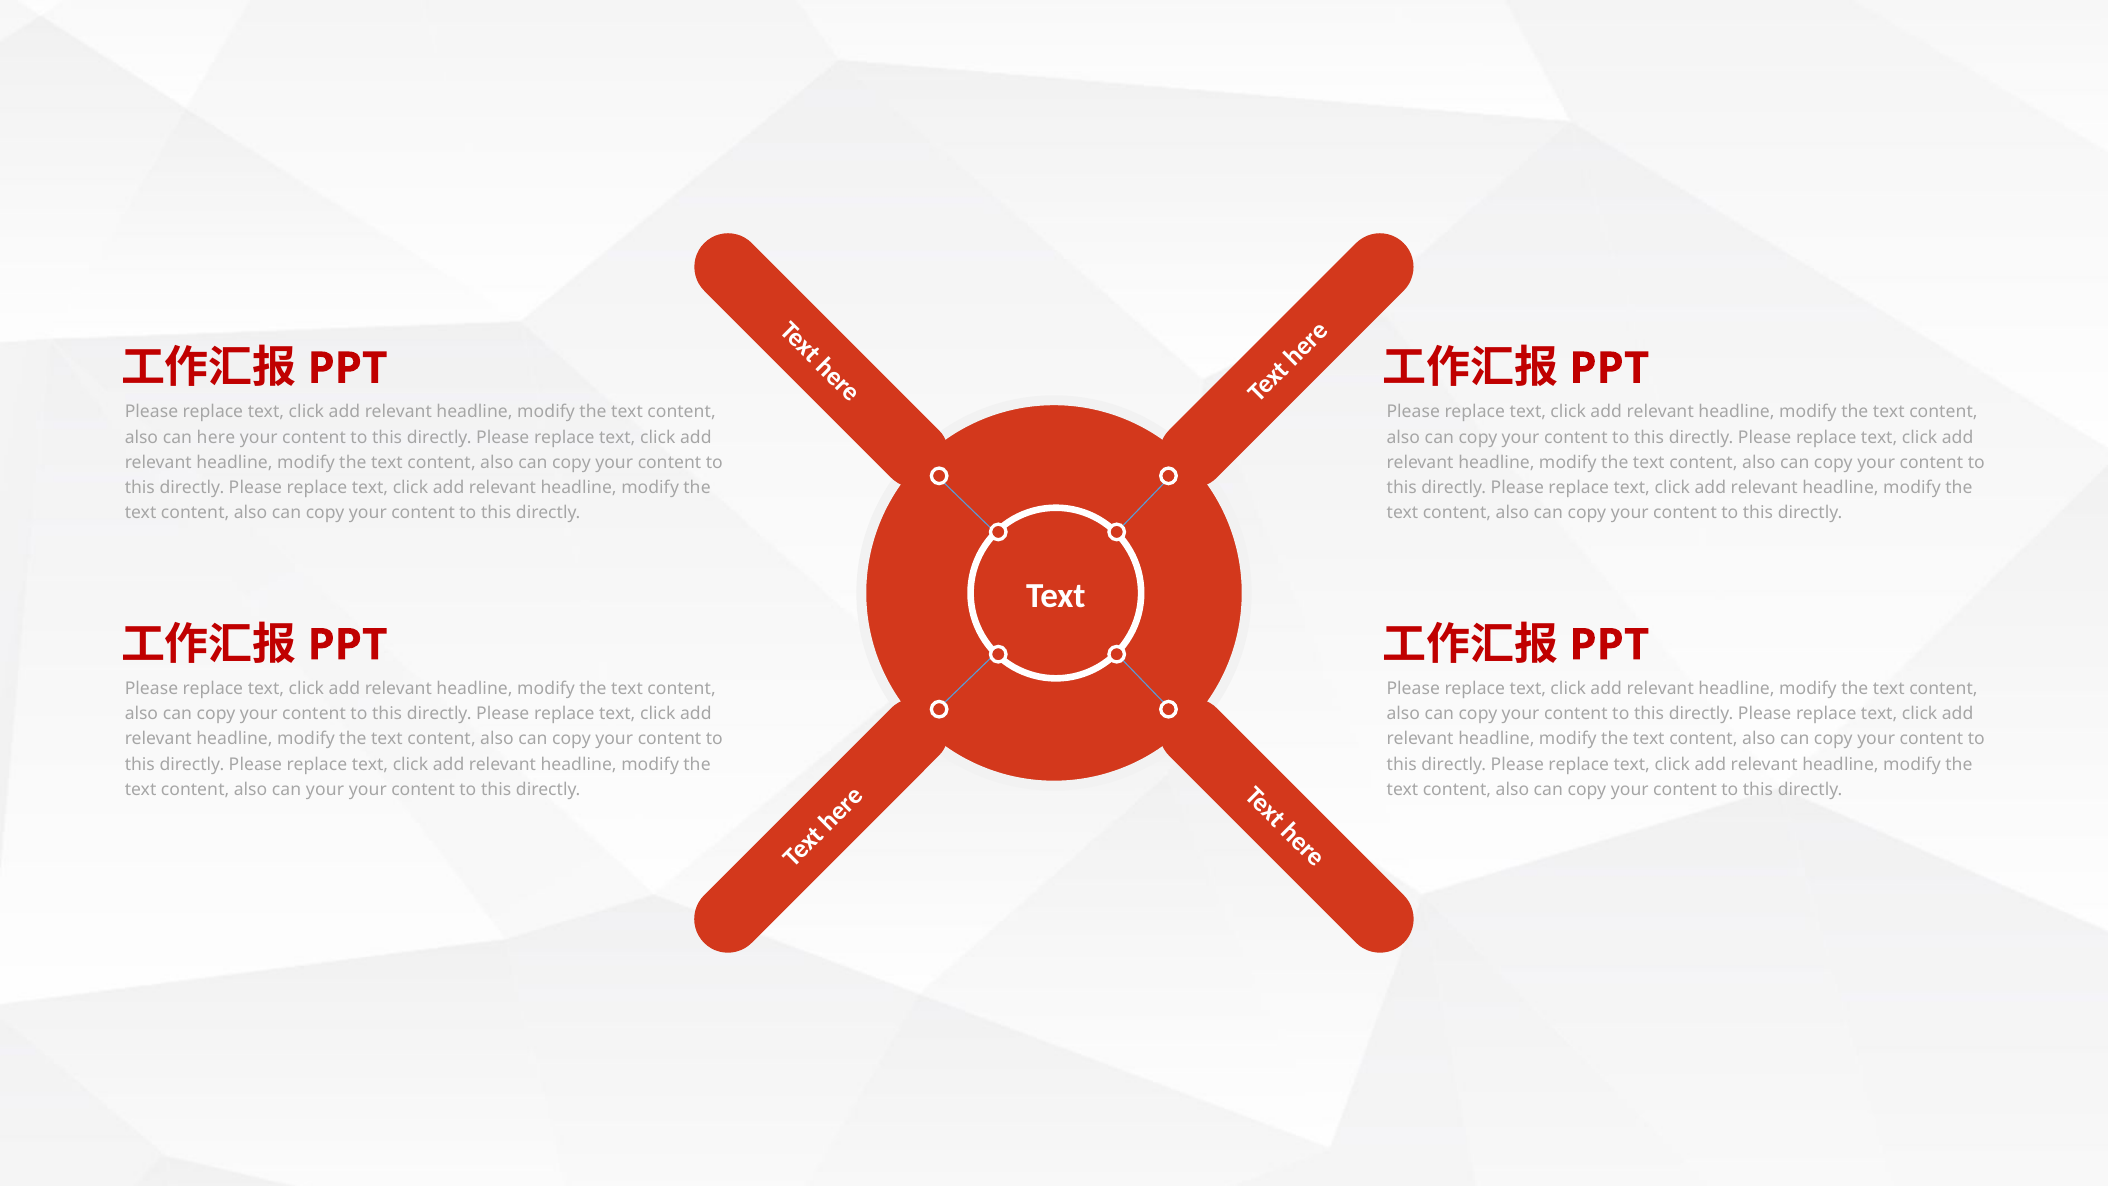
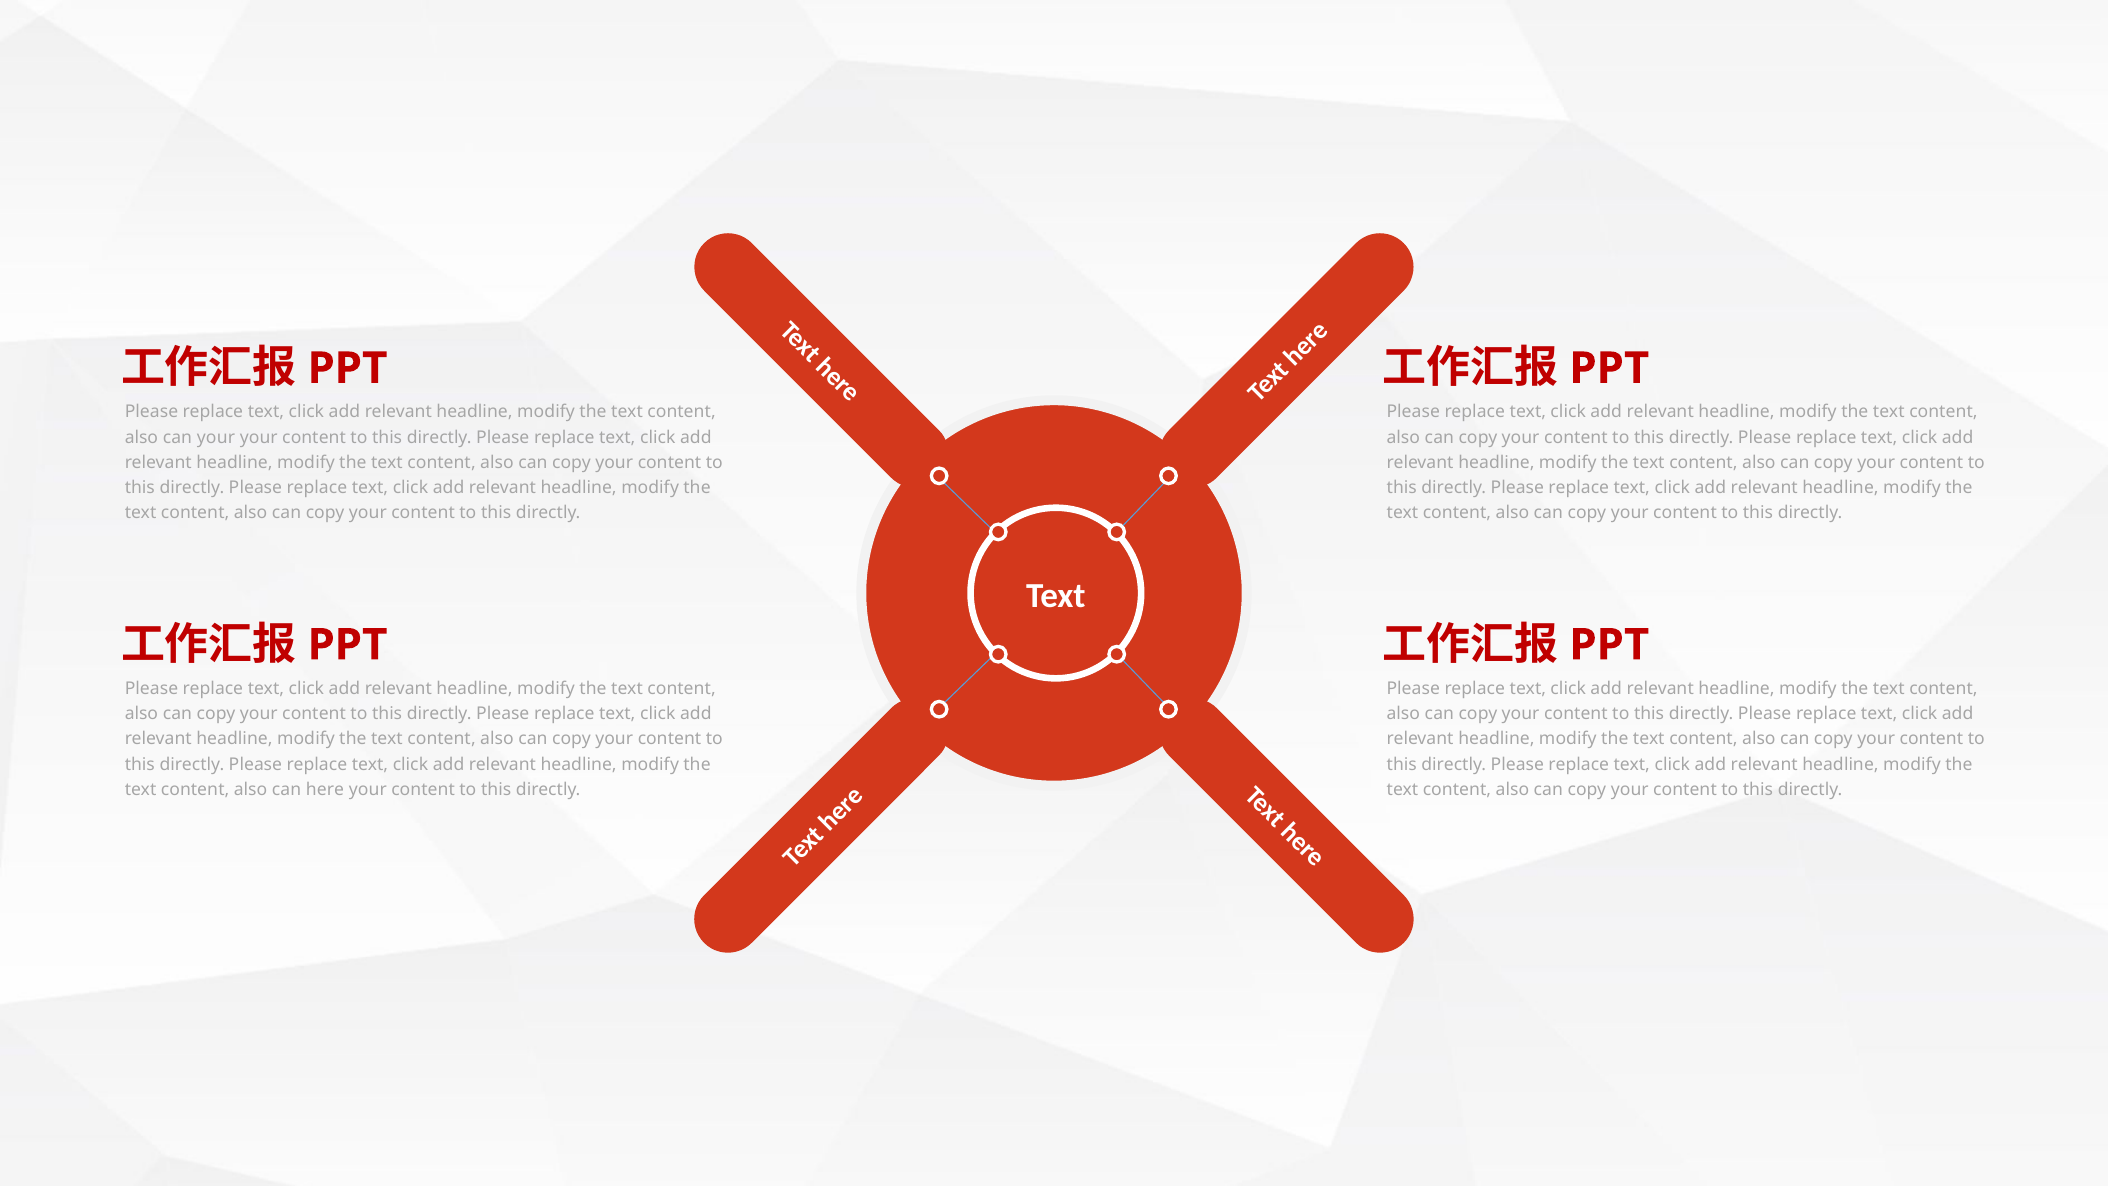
can here: here -> your (216, 437)
can your: your -> here (325, 789)
